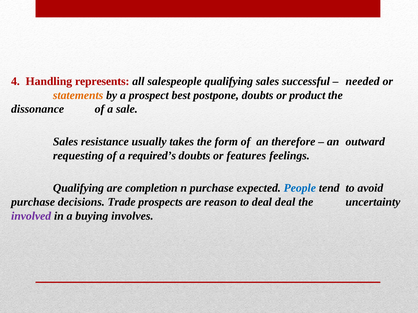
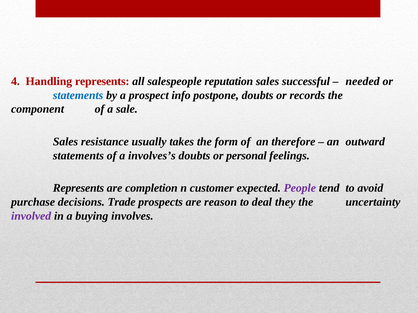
salespeople qualifying: qualifying -> reputation (229, 81)
statements colour: orange -> blue (78, 95)
best: best -> info (181, 95)
product: product -> records (307, 95)
dissonance: dissonance -> component (38, 109)
requesting: requesting -> statements (78, 156)
required’s: required’s -> involves’s (152, 156)
features: features -> personal (246, 156)
Qualifying: Qualifying -> Represents (78, 188)
n purchase: purchase -> customer (212, 188)
People colour: blue -> purple (300, 188)
deal deal: deal -> they (285, 202)
